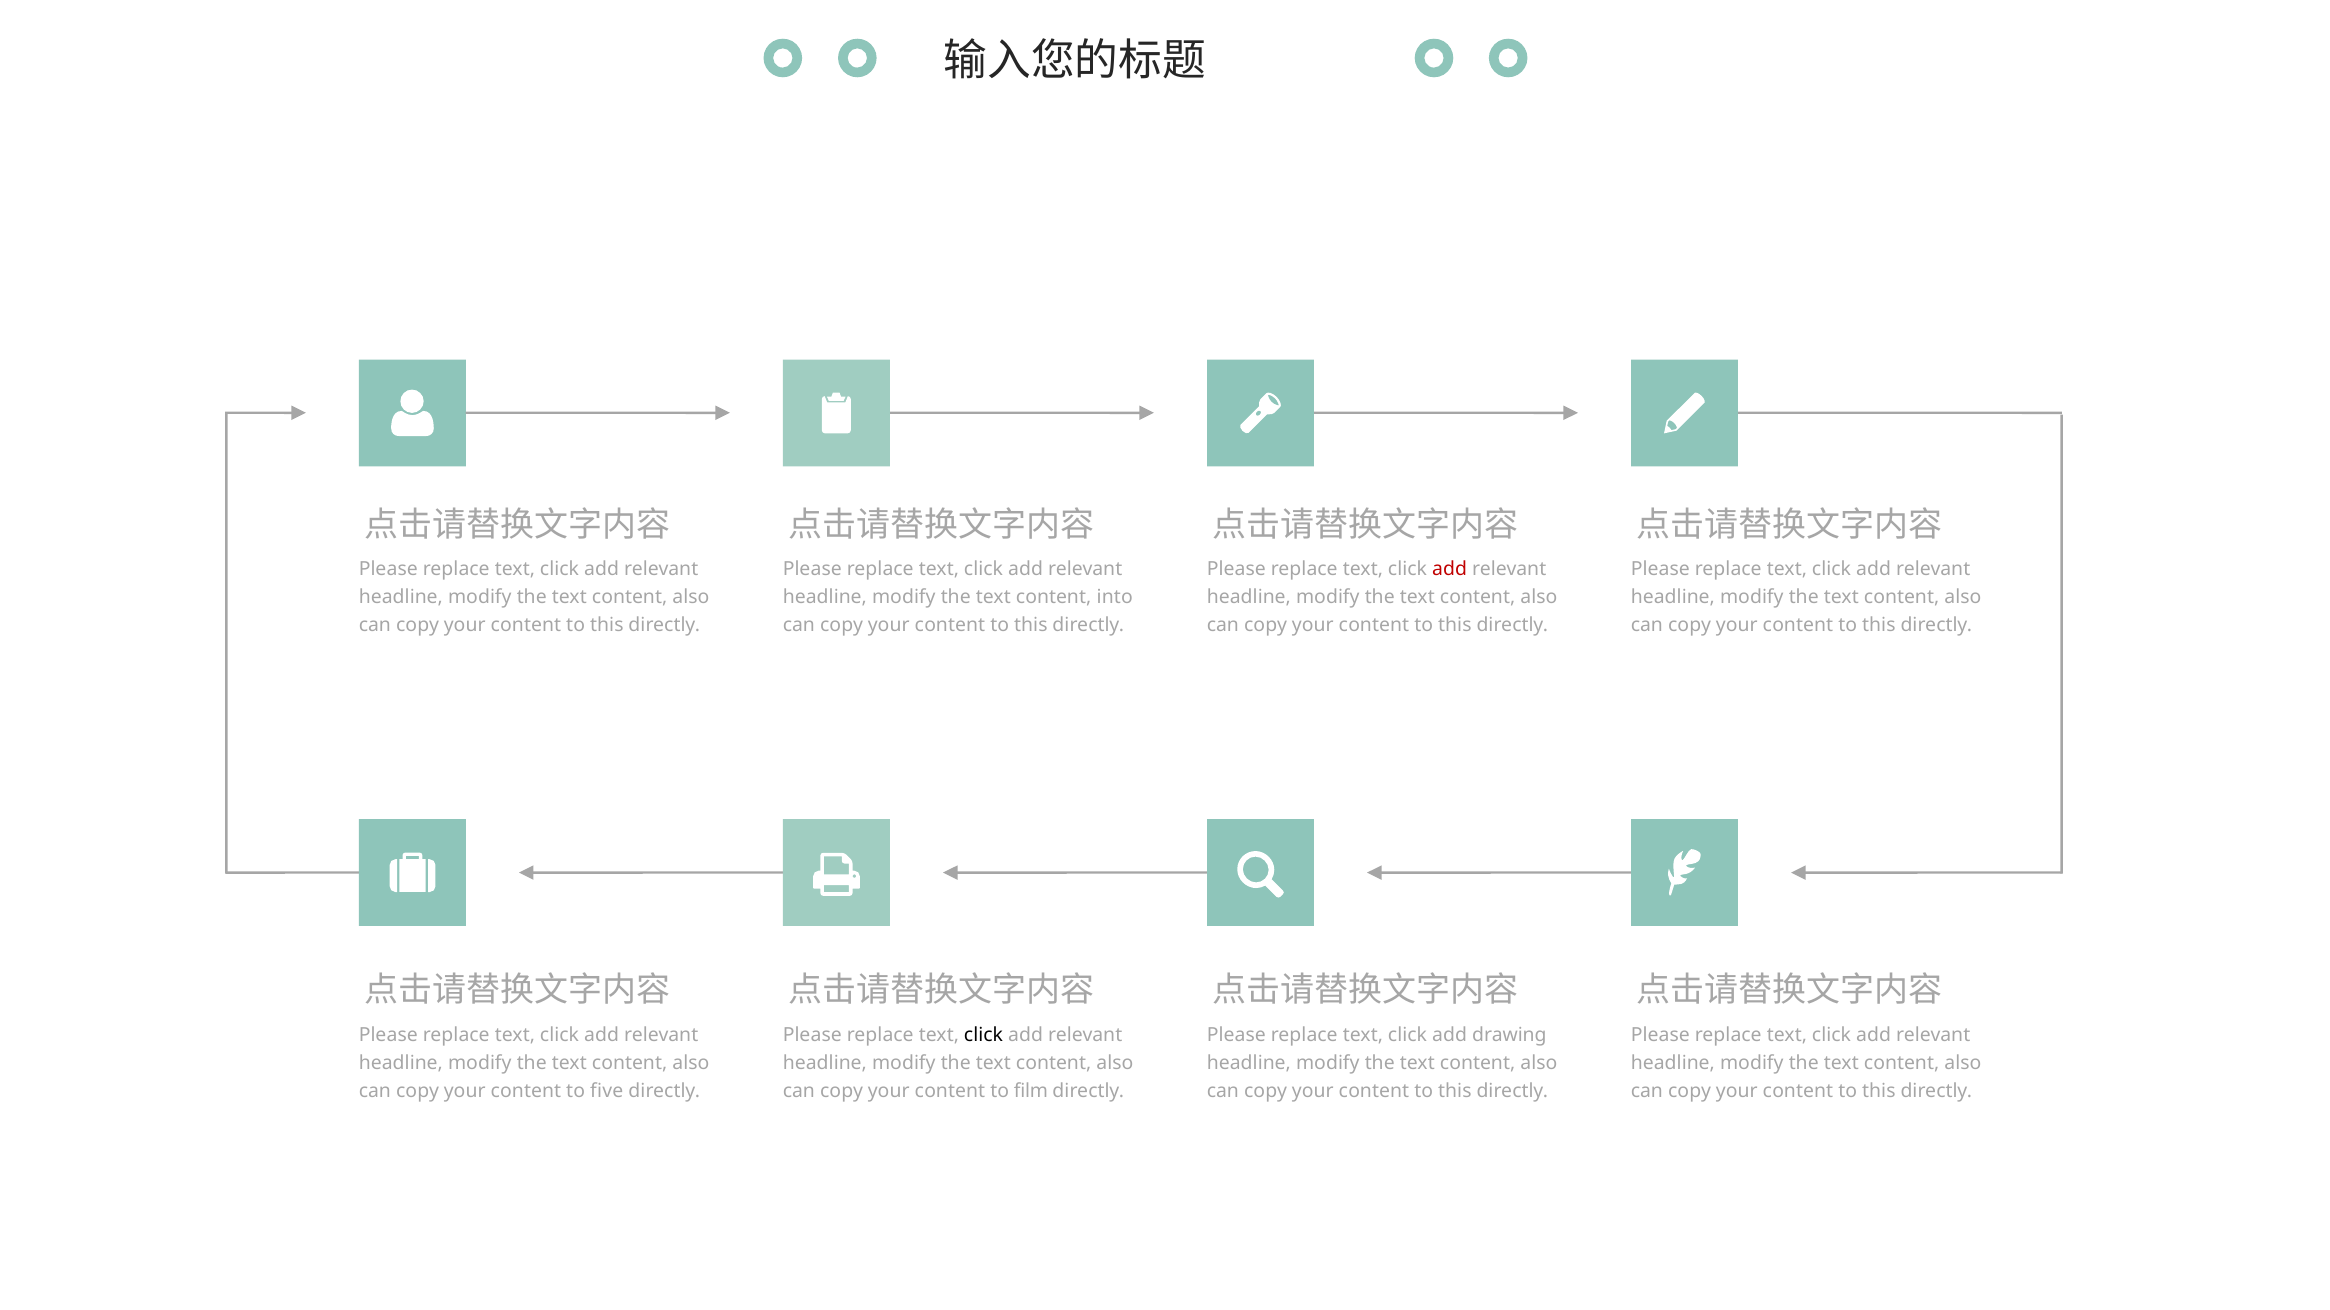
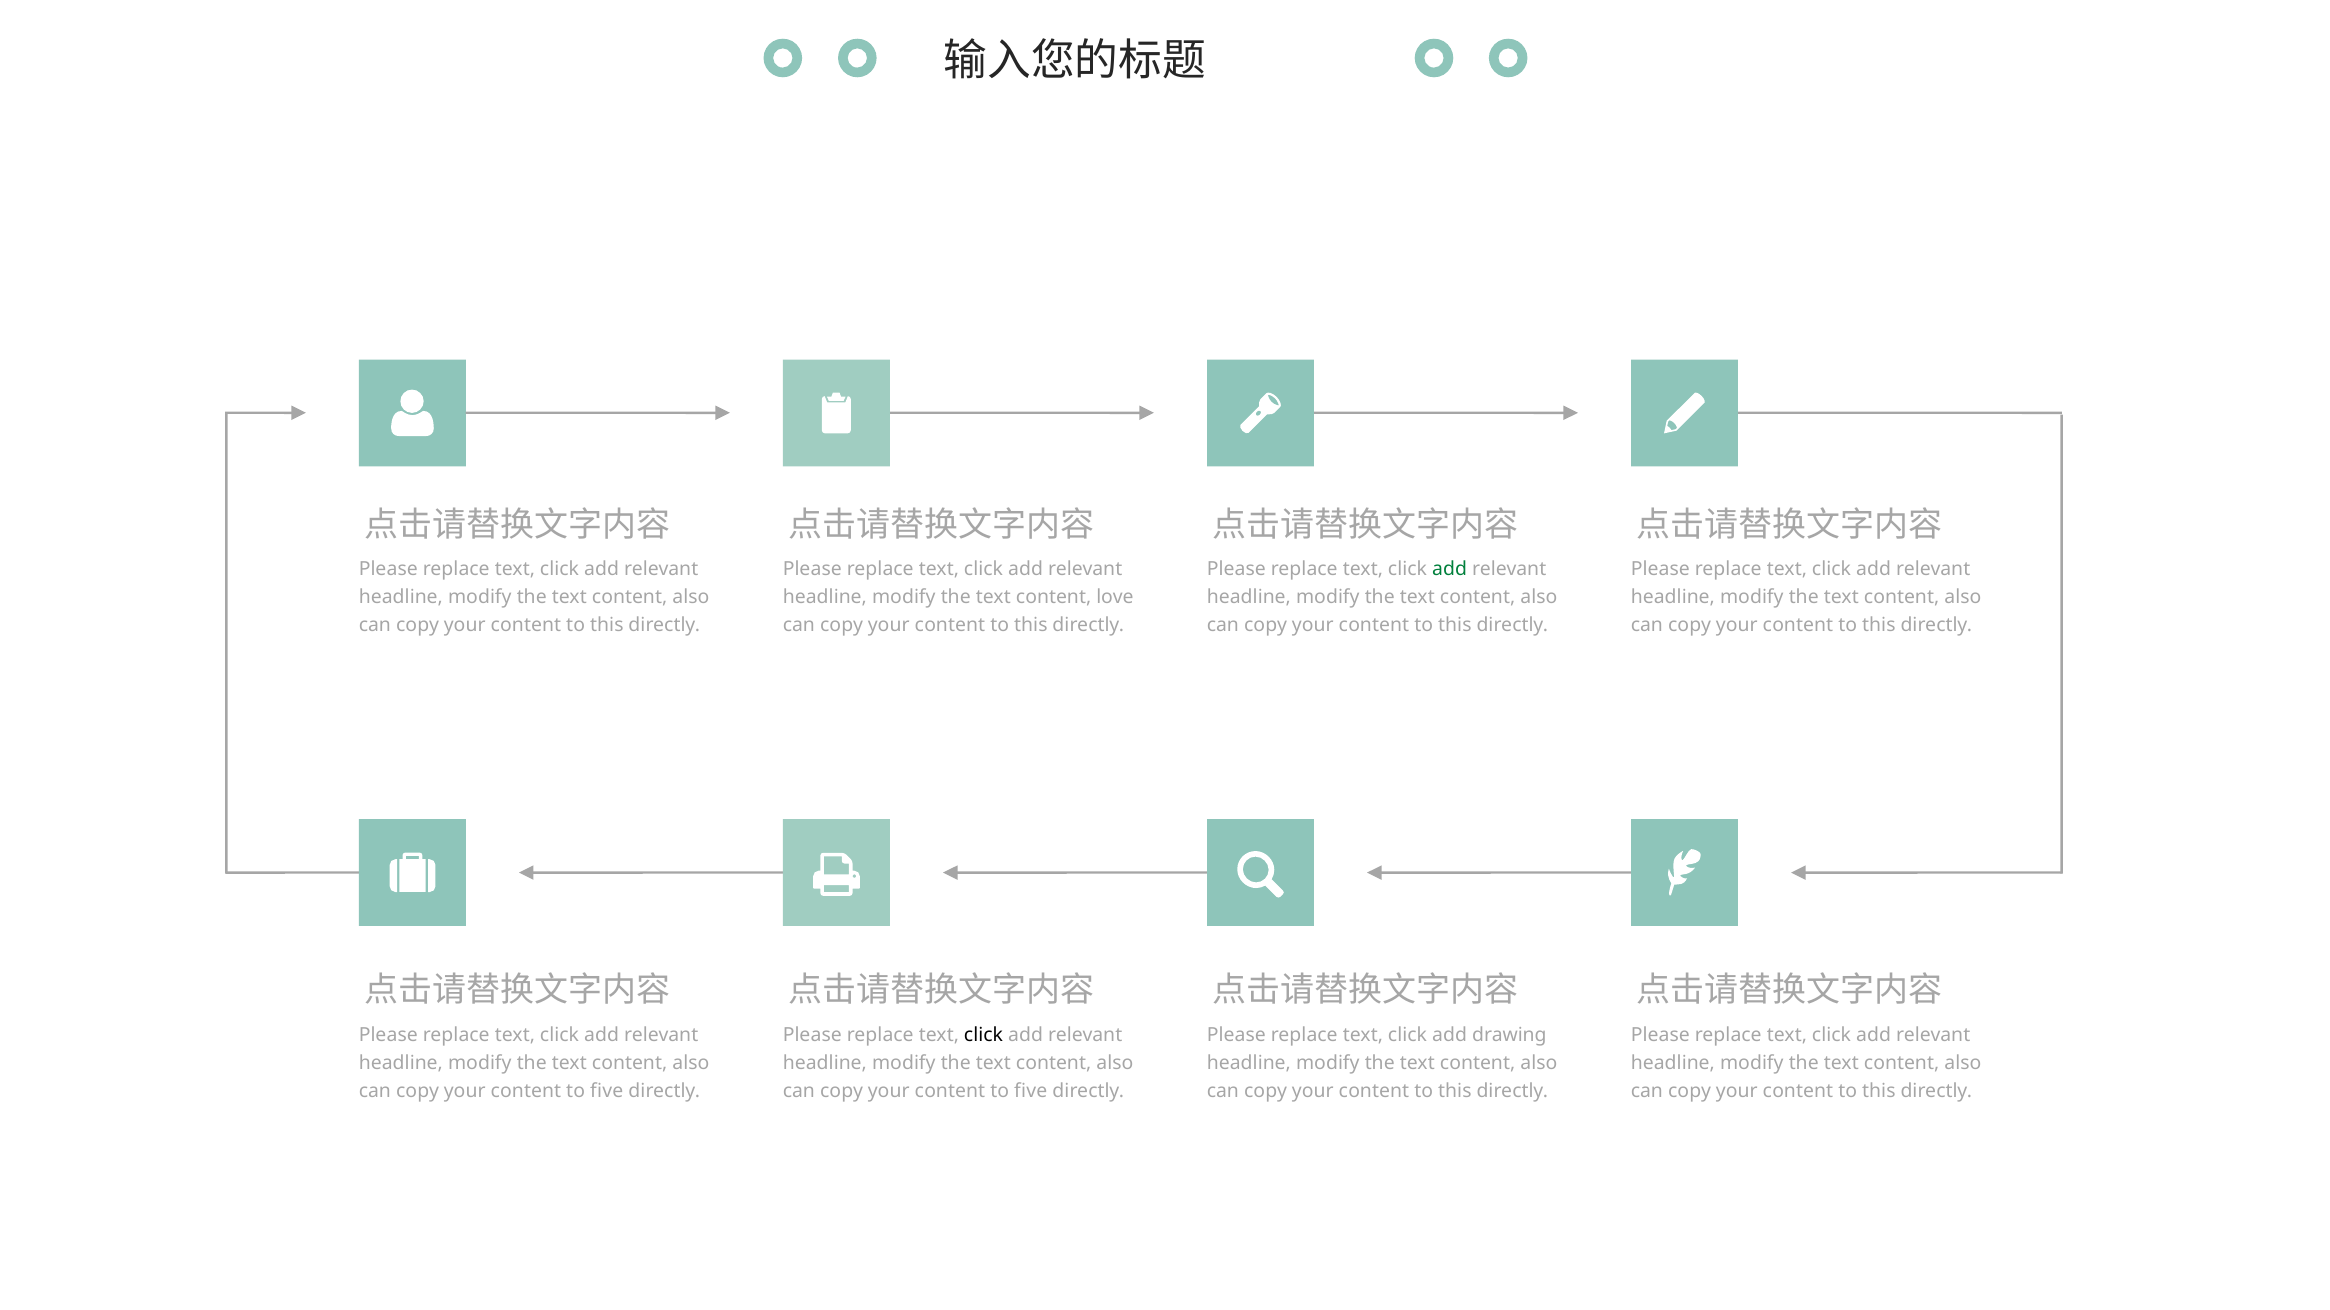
add colour: red -> green (1450, 570)
into: into -> love (1115, 598)
film: film -> five (1031, 1091)
